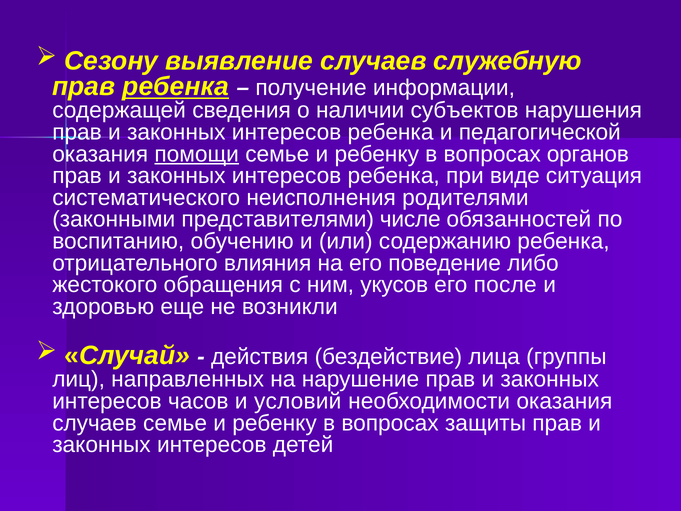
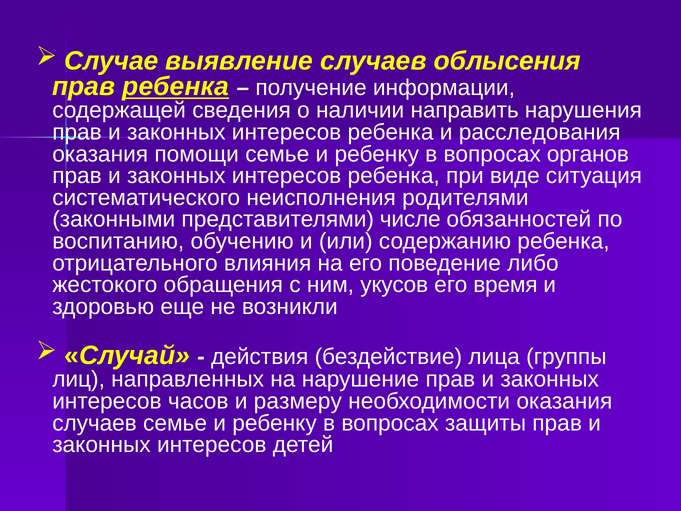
Сезону: Сезону -> Случае (111, 61)
служебную: служебную -> облысения (507, 61)
субъектов: субъектов -> направить (465, 110)
педагогической: педагогической -> расследования (540, 132)
помощи underline: present -> none (197, 154)
после: после -> время (505, 285)
условий: условий -> размеру (298, 401)
